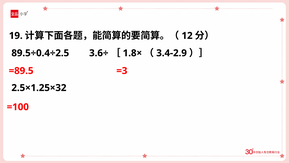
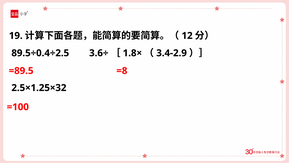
=3: =3 -> =8 (122, 71)
